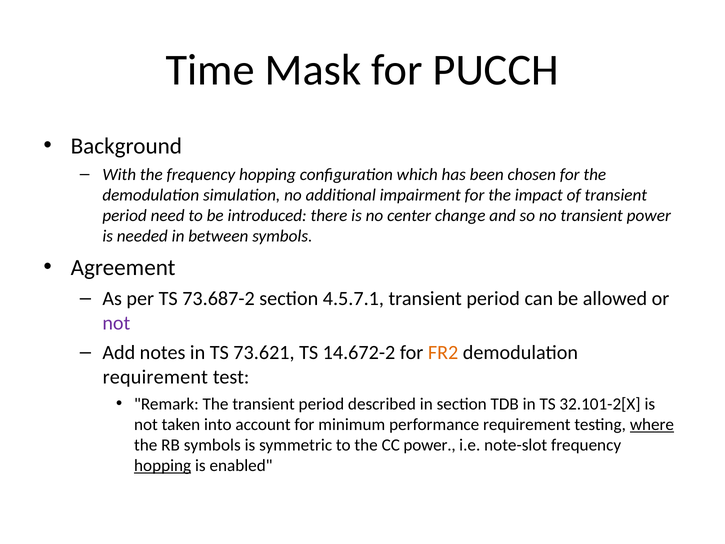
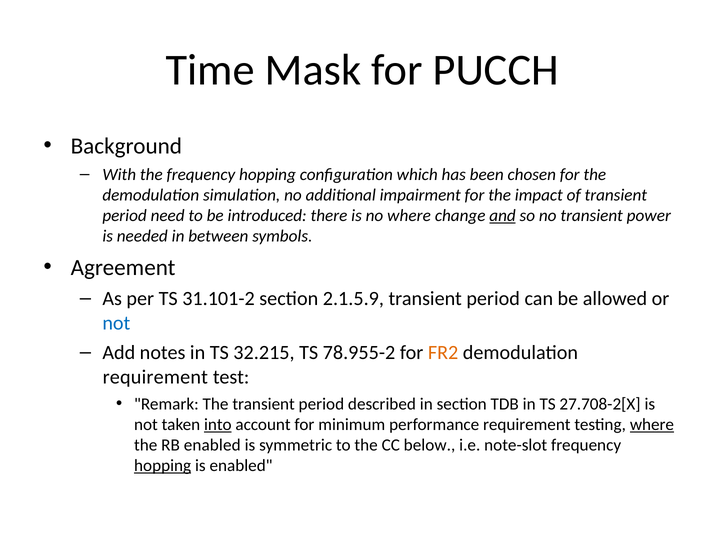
no center: center -> where (409, 216)
and underline: none -> present (503, 216)
73.687-2: 73.687-2 -> 31.101-2 (219, 299)
4.5.7.1: 4.5.7.1 -> 2.1.5.9 (353, 299)
not colour: purple -> blue (116, 323)
73.621: 73.621 -> 32.215 (264, 353)
14.672-2: 14.672-2 -> 78.955-2 (359, 353)
32.101-2[X: 32.101-2[X -> 27.708-2[X (600, 404)
into underline: none -> present (218, 424)
RB symbols: symbols -> enabled (212, 445)
CC power: power -> below (430, 445)
